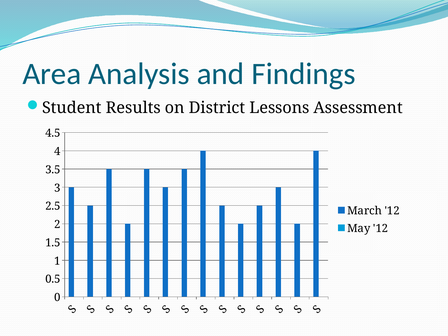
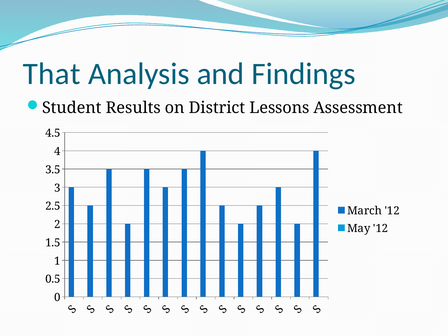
Area: Area -> That (52, 74)
